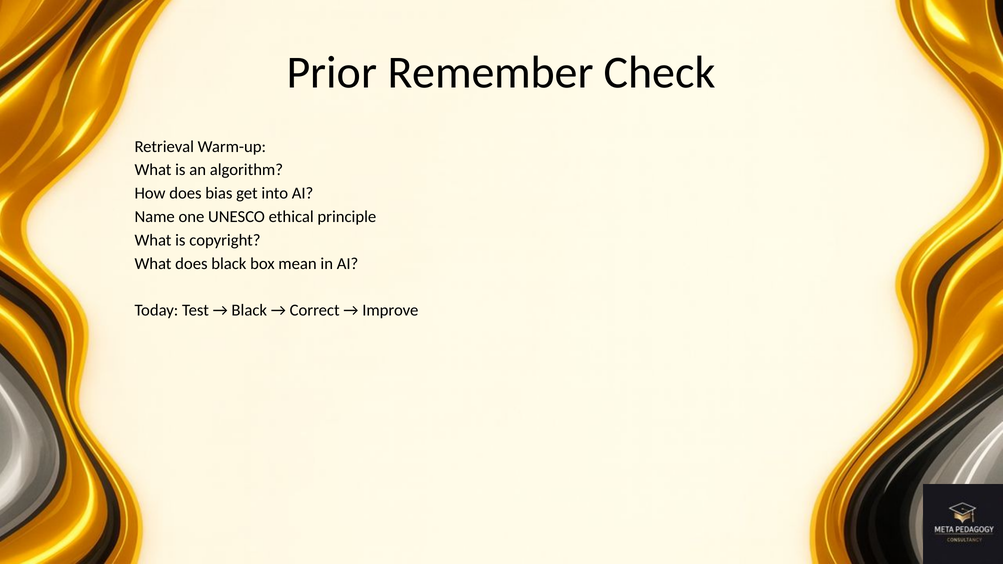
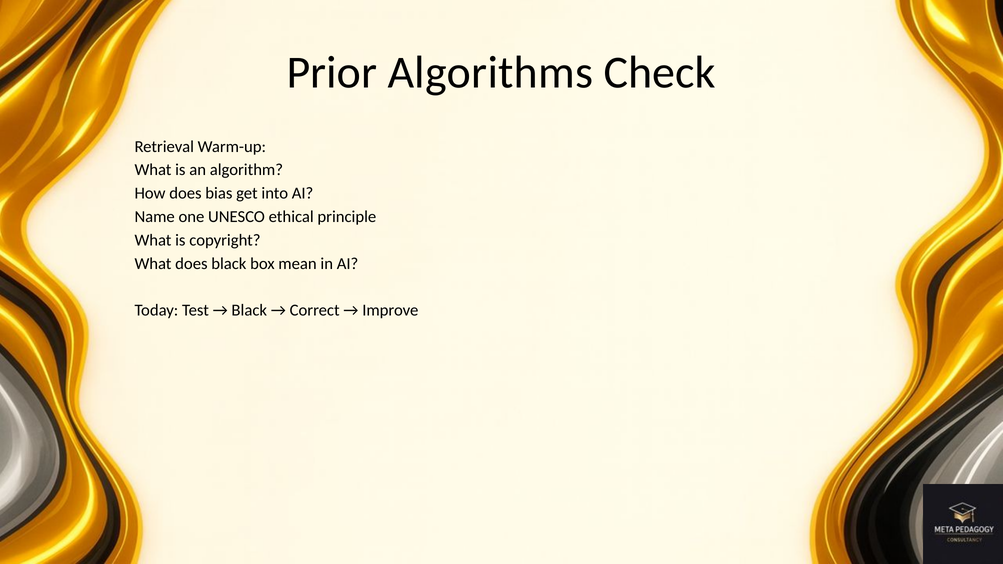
Remember: Remember -> Algorithms (490, 73)
